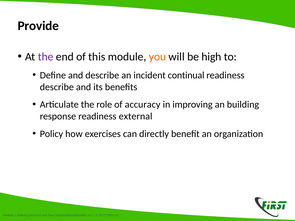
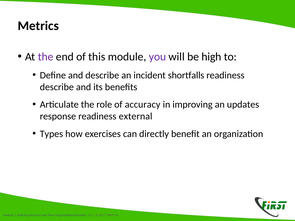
Provide: Provide -> Metrics (38, 26)
you colour: orange -> purple (157, 57)
continual: continual -> shortfalls (186, 75)
building: building -> updates (243, 105)
Policy: Policy -> Types (51, 134)
